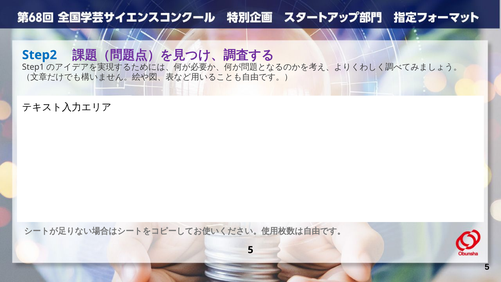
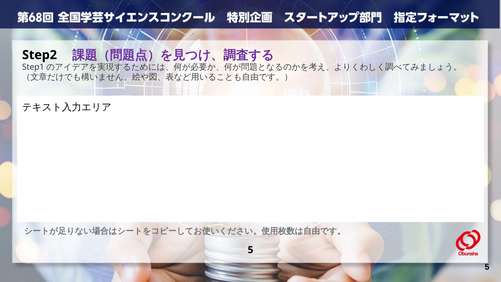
Step2 colour: blue -> black (39, 55)
